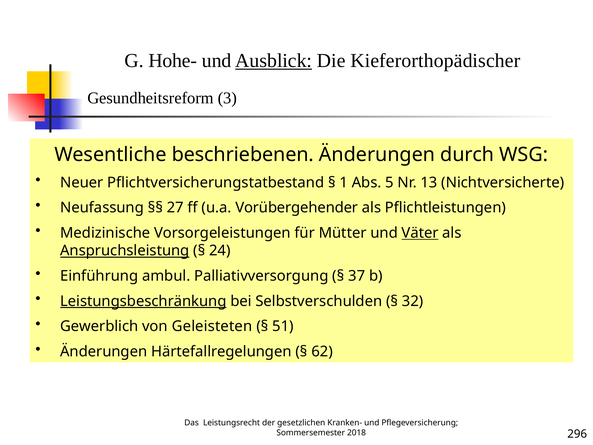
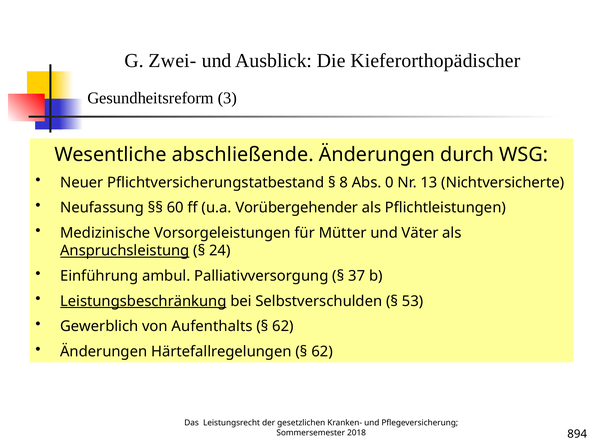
Hohe-: Hohe- -> Zwei- (173, 61)
Ausblick underline: present -> none (274, 61)
beschriebenen: beschriebenen -> abschließende (243, 155)
1: 1 -> 8 (344, 182)
5: 5 -> 0 (390, 182)
27: 27 -> 60 (175, 208)
Väter underline: present -> none (420, 233)
32: 32 -> 53 (413, 301)
Geleisteten: Geleisteten -> Aufenthalts (212, 326)
51: 51 -> 62 (283, 326)
296: 296 -> 894 (577, 434)
